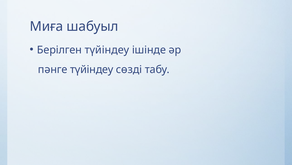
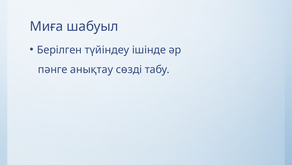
пәнге түйіндеу: түйіндеу -> анықтау (92, 69)
